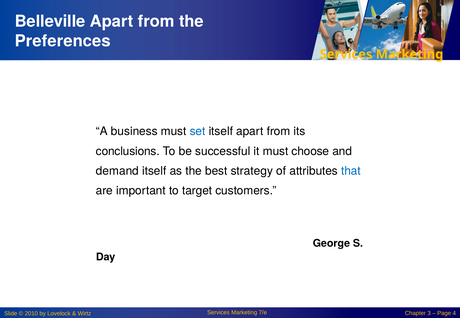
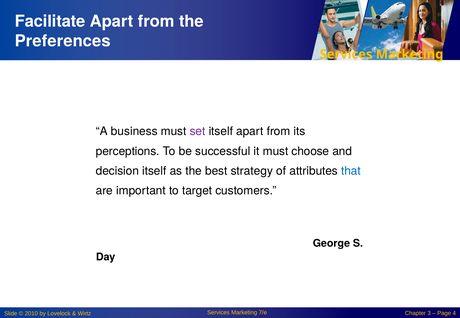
Belleville: Belleville -> Facilitate (50, 21)
set colour: blue -> purple (198, 132)
conclusions: conclusions -> perceptions (128, 151)
demand: demand -> decision (117, 171)
